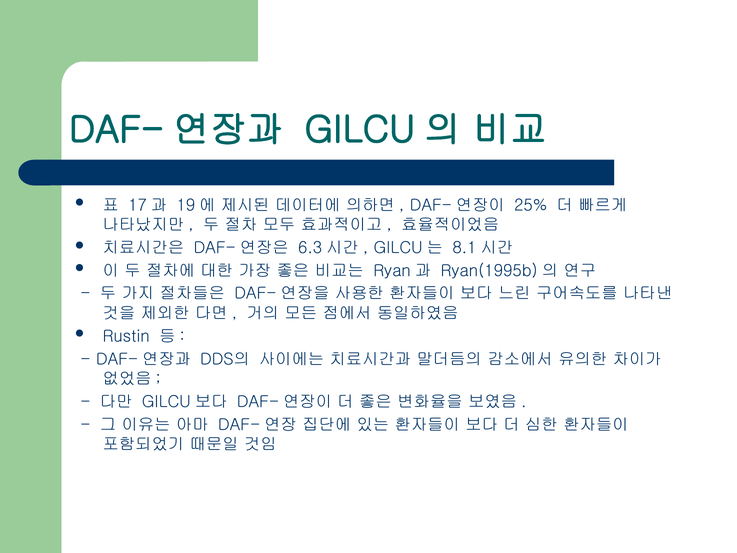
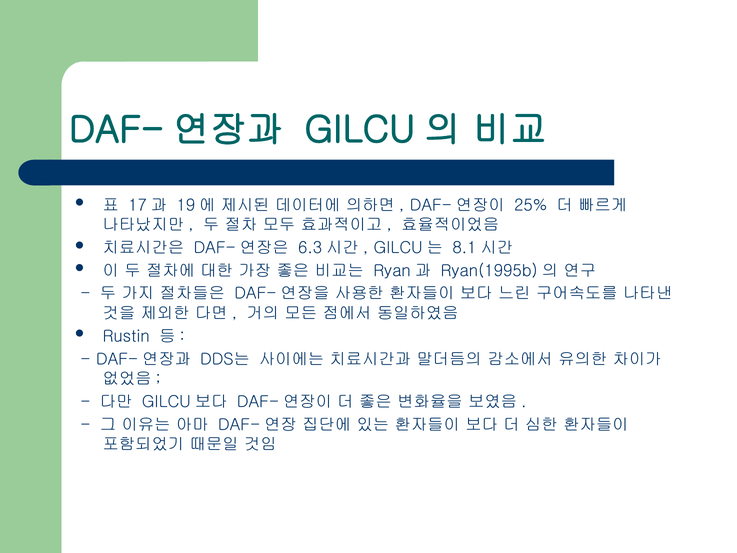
DDS의: DDS의 -> DDS는 (225, 359)
